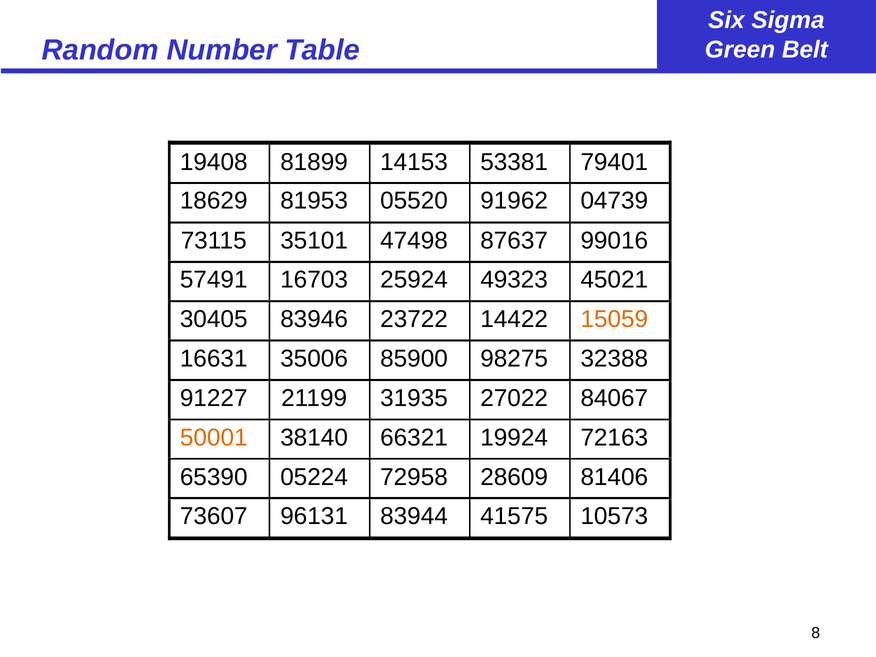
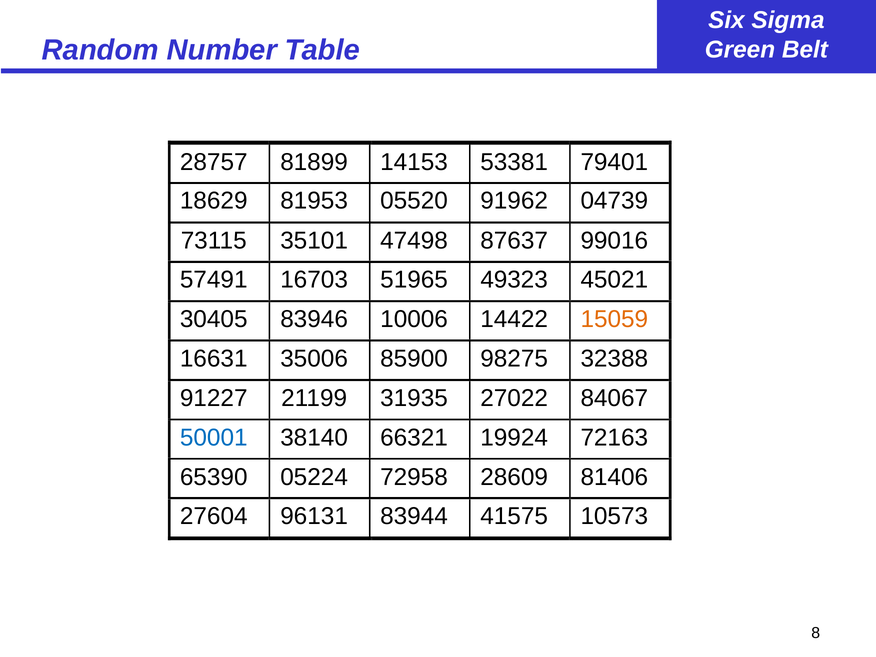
19408: 19408 -> 28757 (214, 162)
25924: 25924 -> 51965 (414, 280)
23722: 23722 -> 10006 (414, 319)
50001 colour: orange -> blue (214, 438)
73607: 73607 -> 27604 (214, 516)
